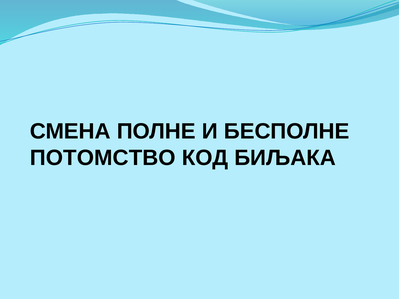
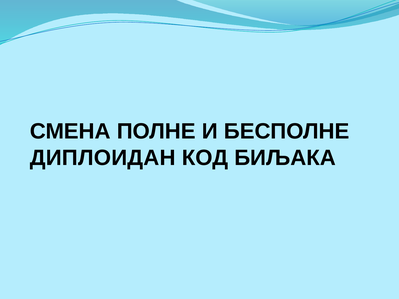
ПОТОМСТВО: ПОТОМСТВО -> ДИПЛОИДАН (103, 158)
